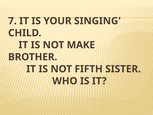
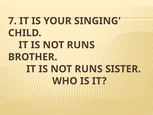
MAKE: MAKE -> RUNS (81, 45)
FIFTH: FIFTH -> RUNS (89, 69)
